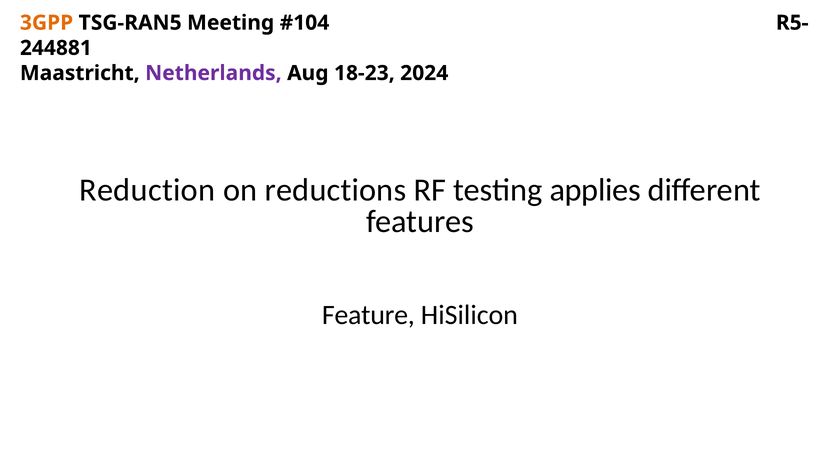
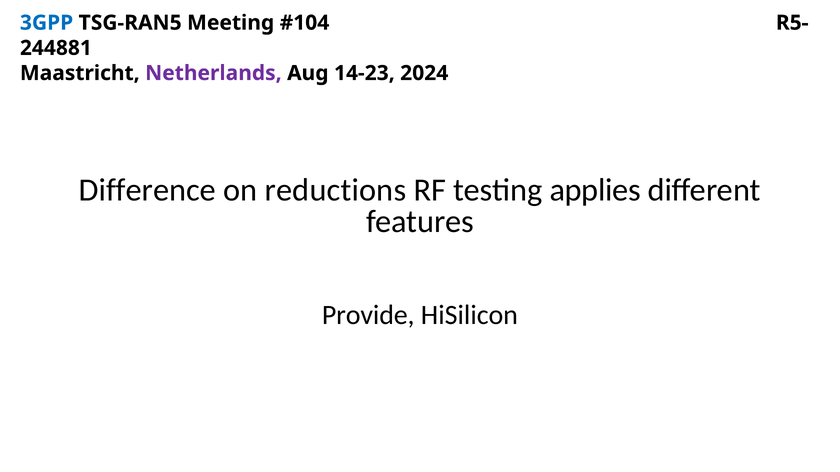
3GPP colour: orange -> blue (47, 23)
18-23: 18-23 -> 14-23 (364, 73)
Reduction: Reduction -> Difference (147, 190)
Feature: Feature -> Provide (368, 315)
